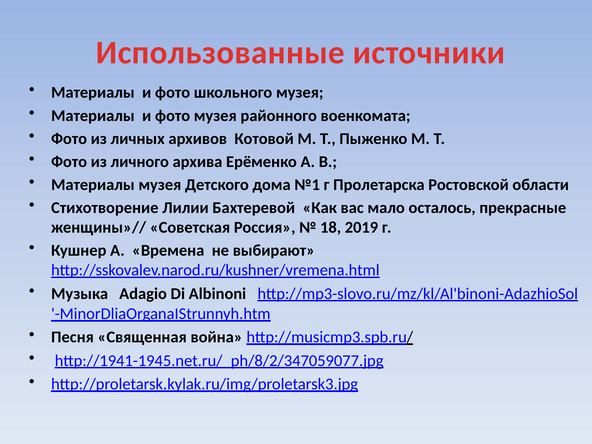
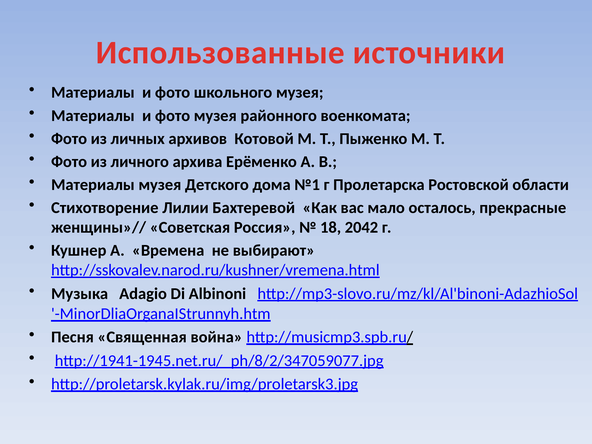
2019: 2019 -> 2042 (361, 227)
